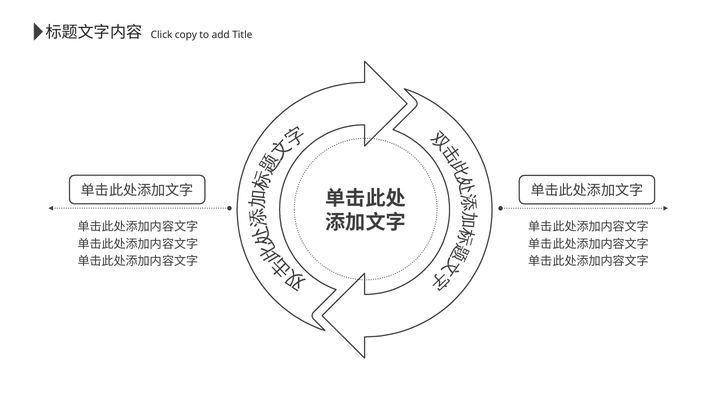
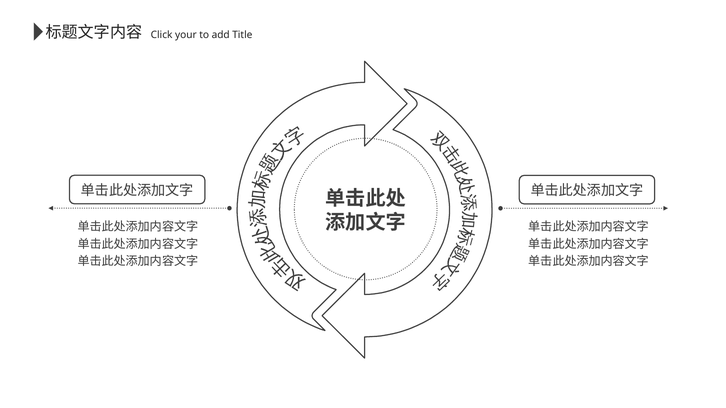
copy: copy -> your (186, 35)
